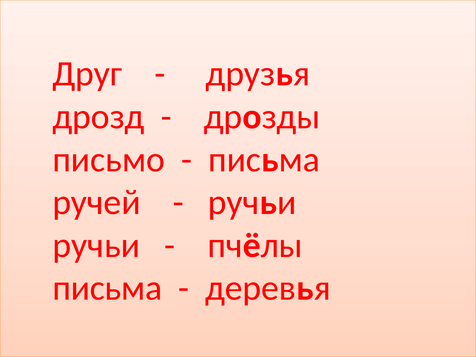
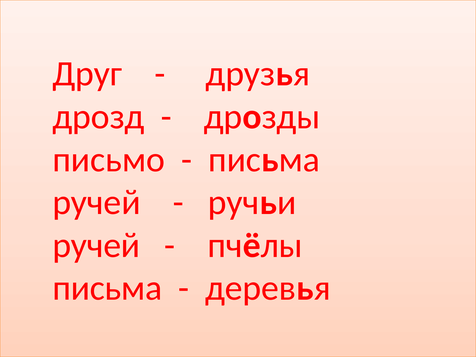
ручьи: ручьи -> ручей (96, 245)
